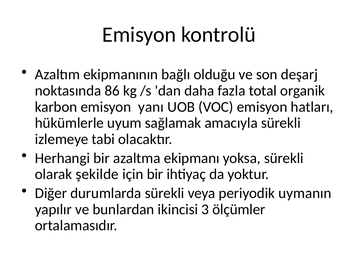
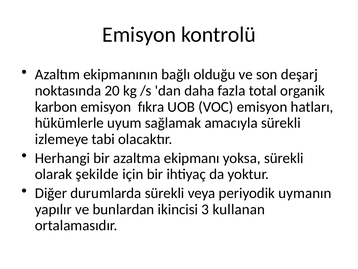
86: 86 -> 20 (112, 91)
yanı: yanı -> fıkra (151, 107)
ölçümler: ölçümler -> kullanan (239, 209)
